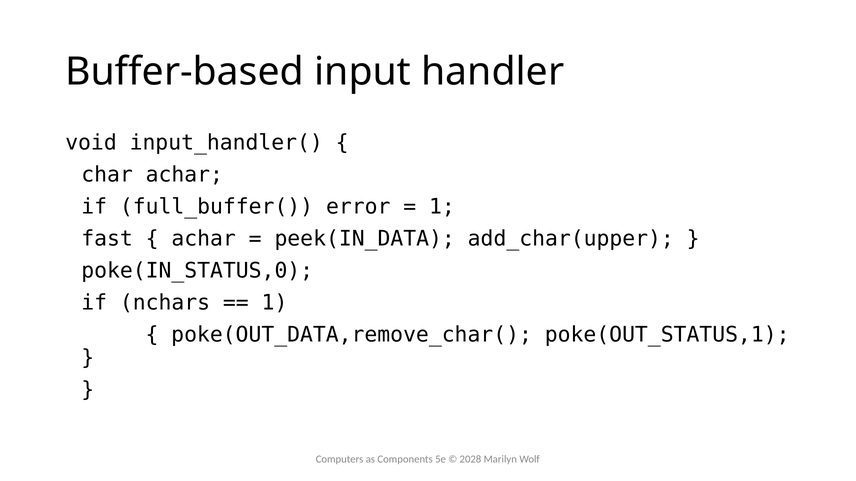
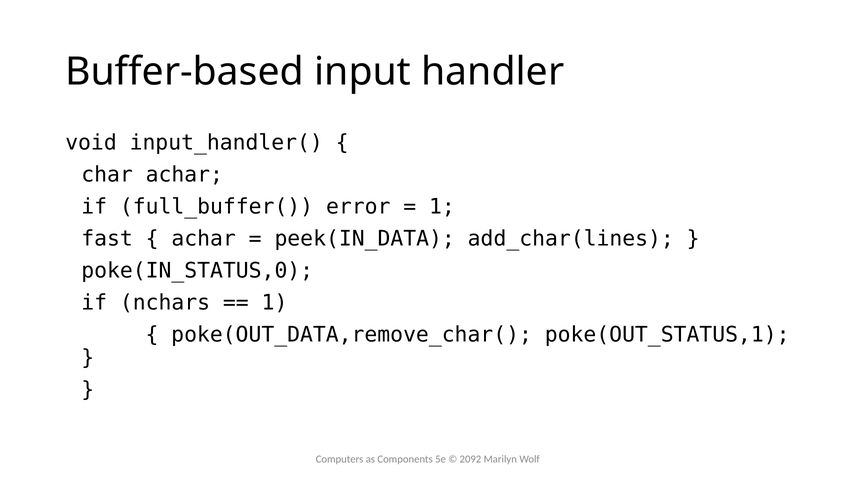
add_char(upper: add_char(upper -> add_char(lines (571, 239)
2028: 2028 -> 2092 (470, 460)
